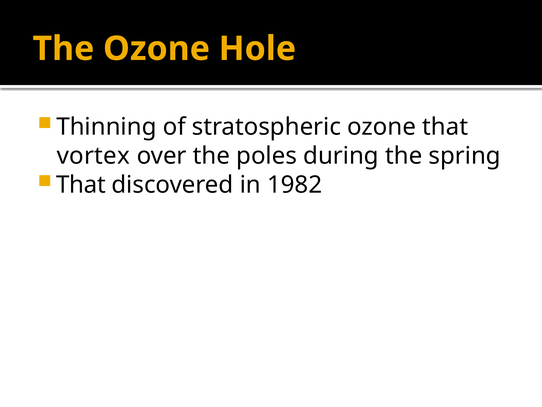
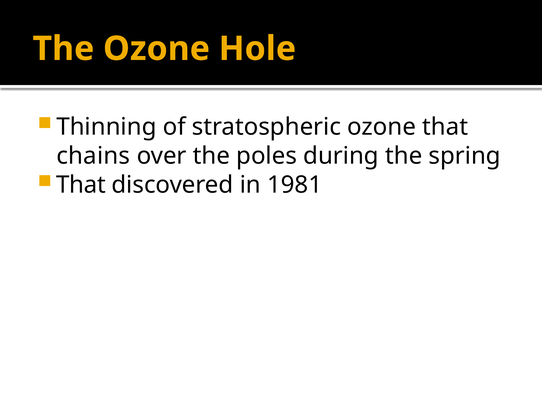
vortex: vortex -> chains (93, 156)
1982: 1982 -> 1981 (295, 185)
